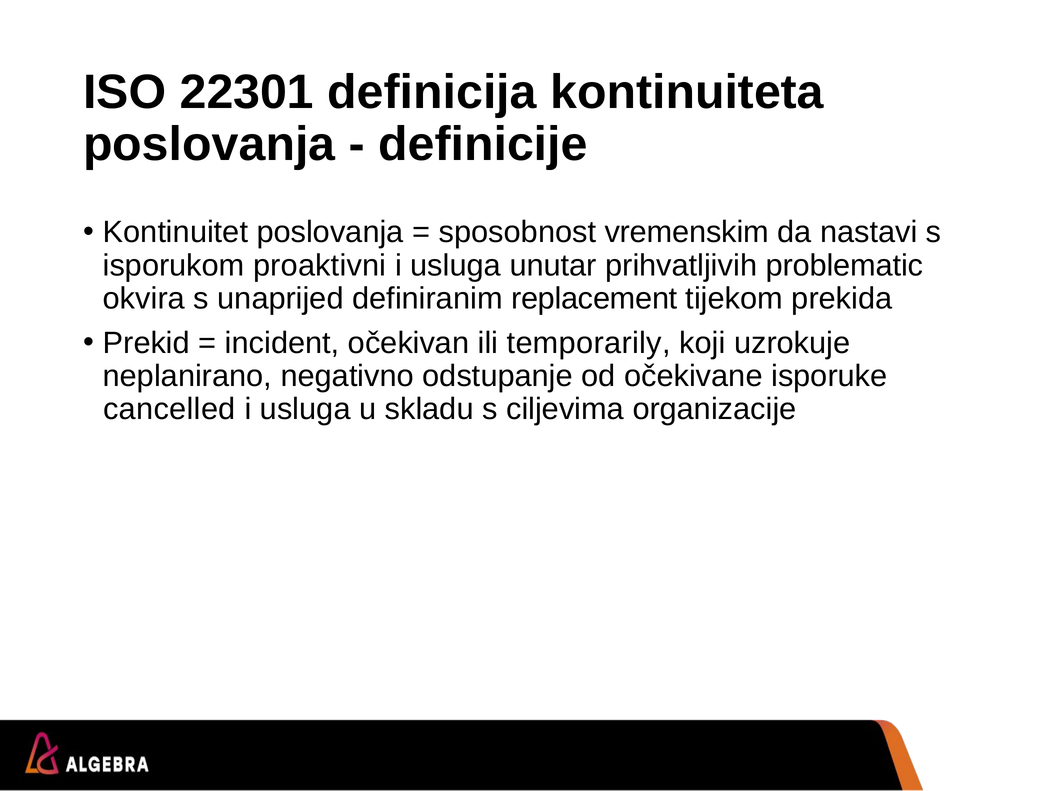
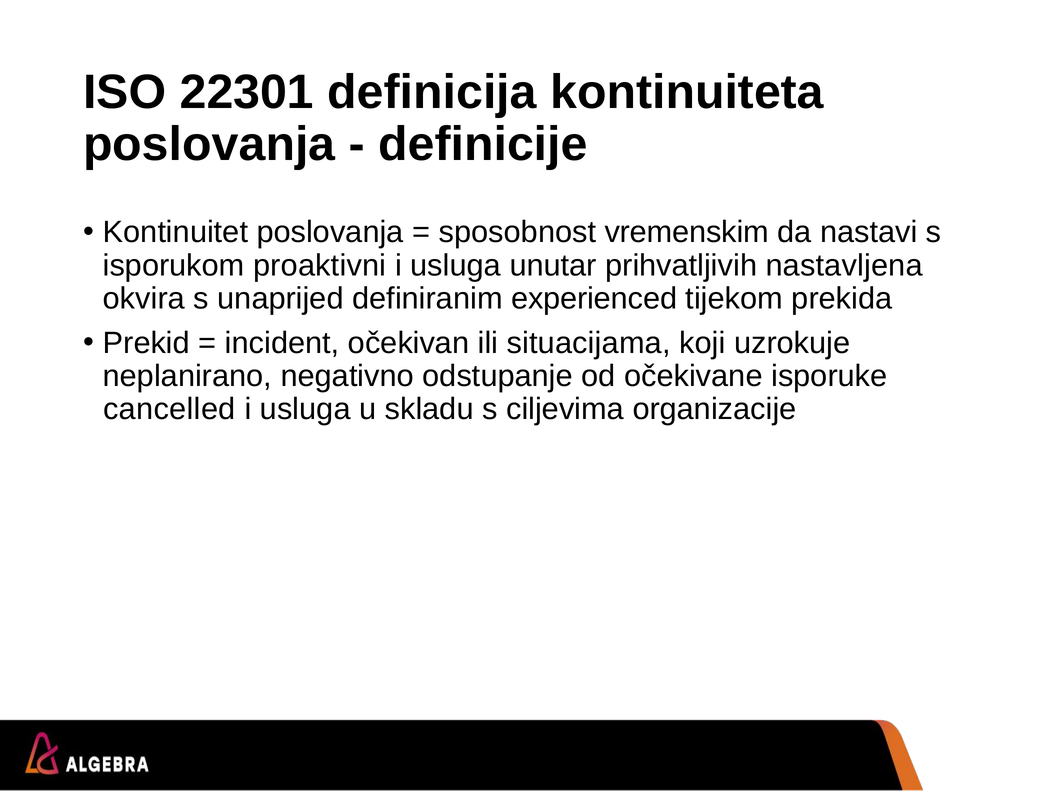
problematic: problematic -> nastavljena (844, 266)
replacement: replacement -> experienced (594, 299)
temporarily: temporarily -> situacijama (589, 343)
